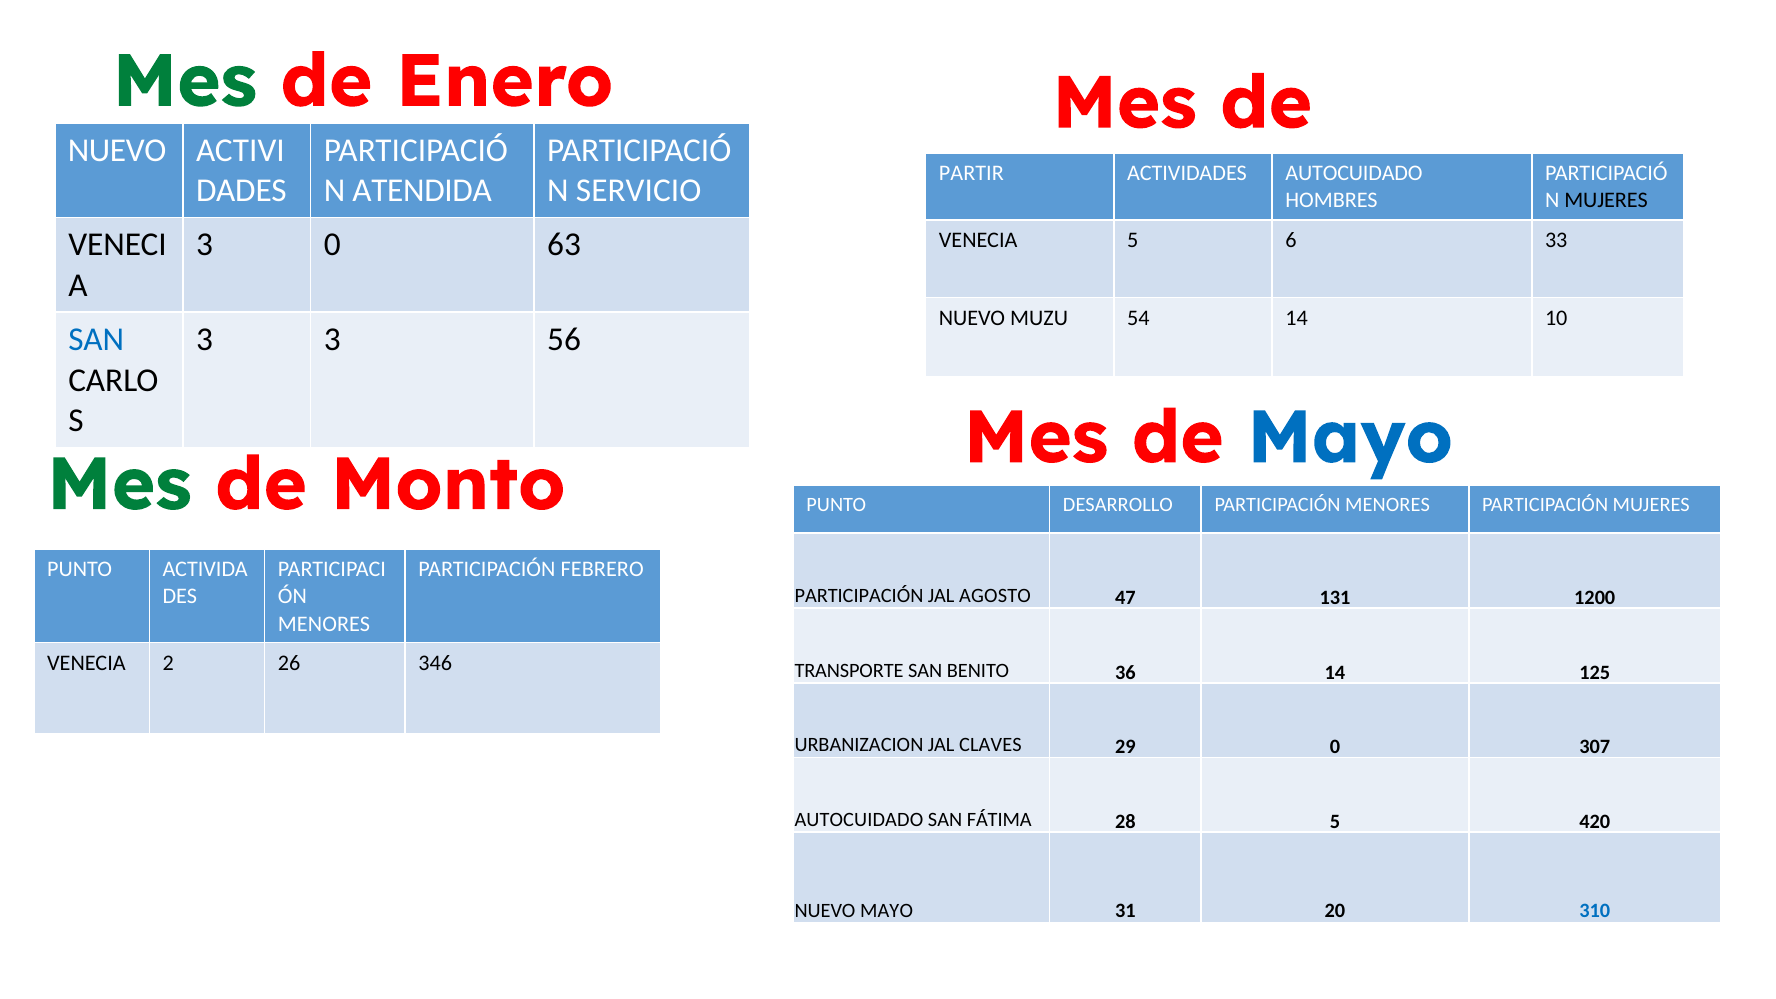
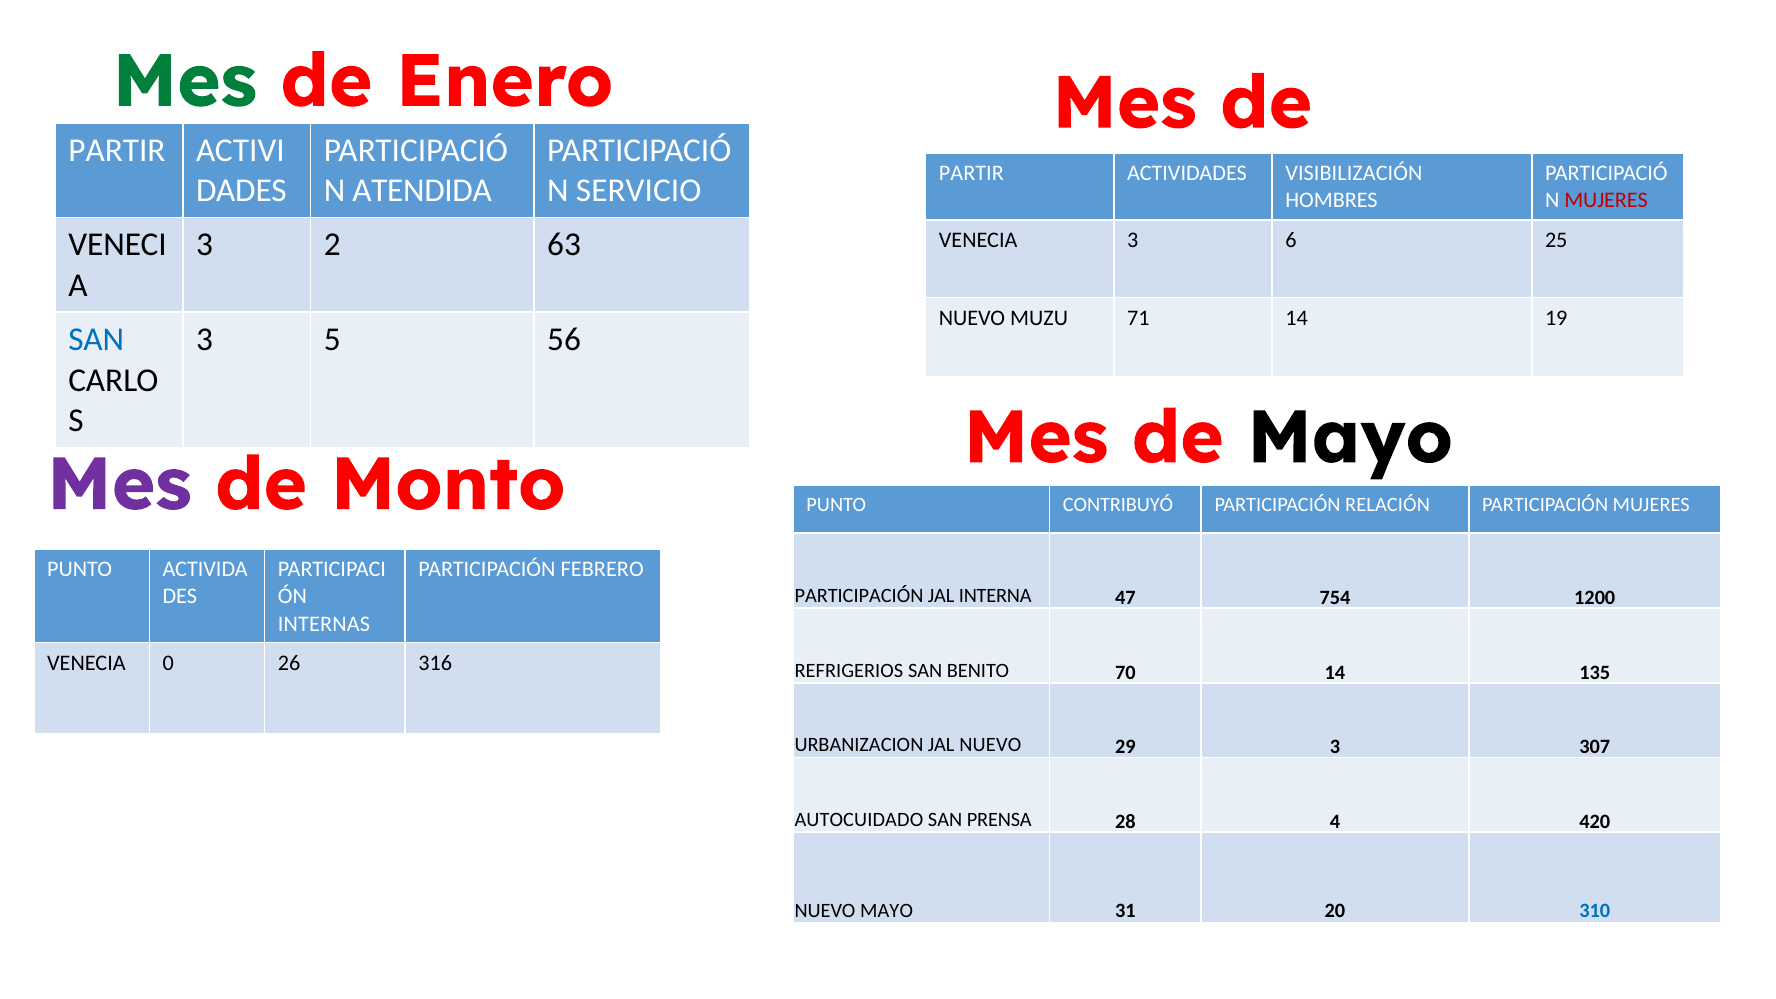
NUEVO: NUEVO -> PARTIR (117, 150)
AUTOCUIDADO: AUTOCUIDADO -> VISIBILIZACIÓN (1354, 174)
MUJERES colour: black -> red (1606, 201)
VENECIA 5: 5 -> 3 (1133, 240)
33: 33 -> 25 (1556, 240)
3 0: 0 -> 2 (332, 245)
54: 54 -> 71 (1138, 318)
10: 10 -> 19 (1556, 318)
3 3: 3 -> 5 (332, 340)
Mayo colour: blue -> black (1350, 438)
Mes colour: green -> purple (119, 485)
DESARROLLO: DESARROLLO -> CONTRIBUYÓ (1118, 505)
PARTICIPACIÓN MENORES: MENORES -> RELACIÓN (1388, 505)
AGOSTO: AGOSTO -> INTERNA (995, 596)
131: 131 -> 754 (1335, 598)
MENORES: MENORES -> INTERNAS (324, 624)
2: 2 -> 0 (168, 663)
346: 346 -> 316 (435, 663)
TRANSPORTE: TRANSPORTE -> REFRIGERIOS (849, 670)
36: 36 -> 70 (1125, 672)
125: 125 -> 135 (1595, 672)
JAL CLAVES: CLAVES -> NUEVO (990, 745)
29 0: 0 -> 3 (1335, 747)
FÁTIMA: FÁTIMA -> PRENSA (999, 820)
28 5: 5 -> 4 (1335, 822)
